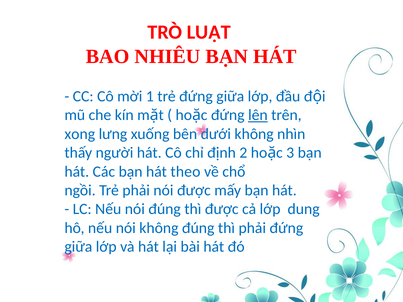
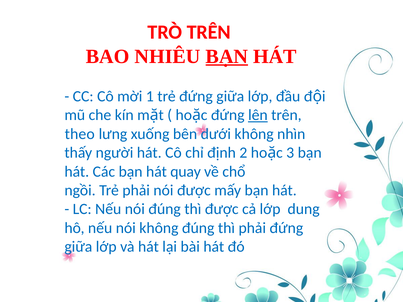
TRÒ LUẬT: LUẬT -> TRÊN (209, 32)
BẠN underline: none -> present (227, 56)
xong: xong -> theo (80, 134)
theo: theo -> quay (186, 172)
